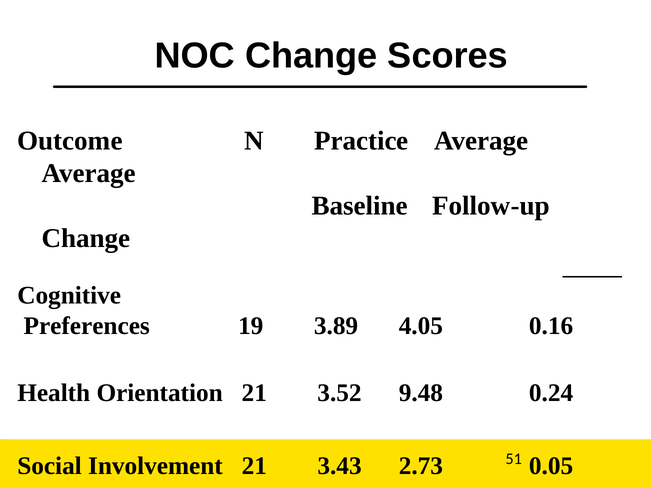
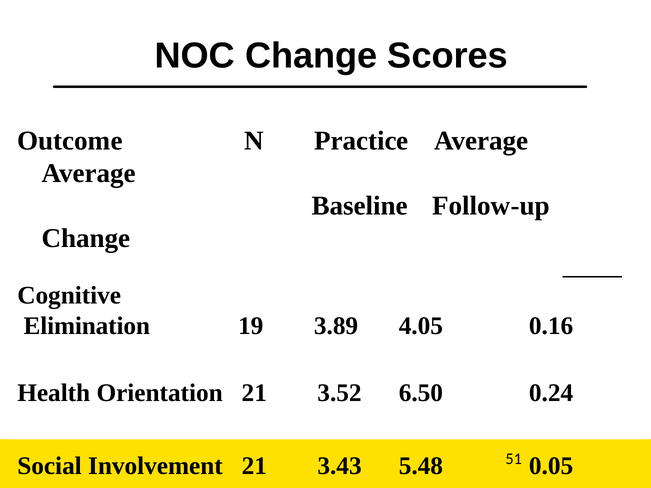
Preferences: Preferences -> Elimination (87, 326)
9.48: 9.48 -> 6.50 (421, 393)
2.73: 2.73 -> 5.48 (421, 466)
